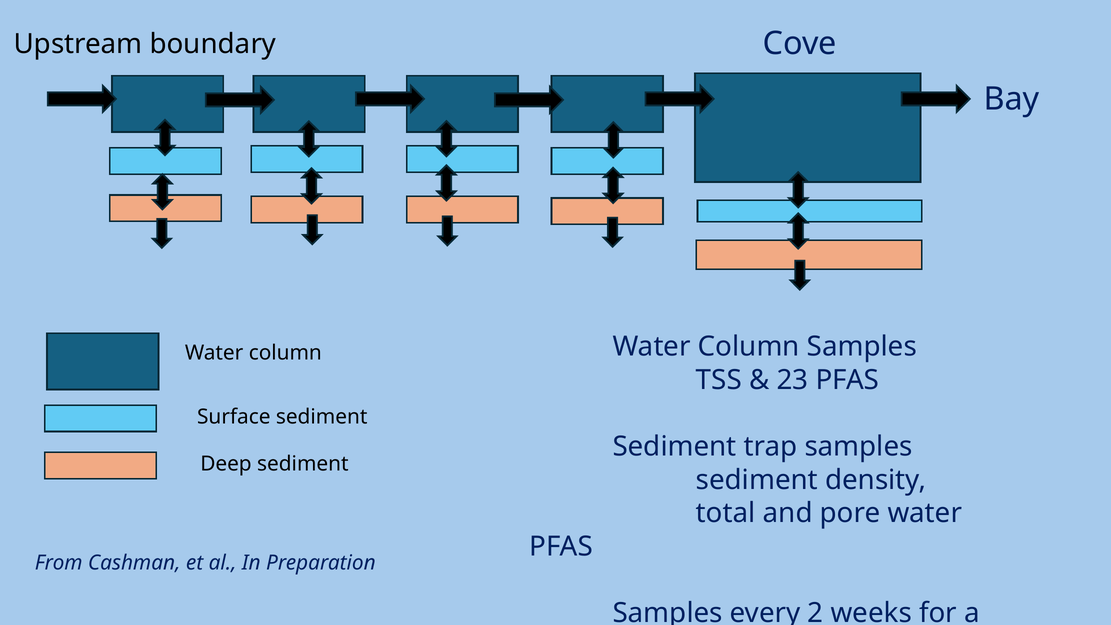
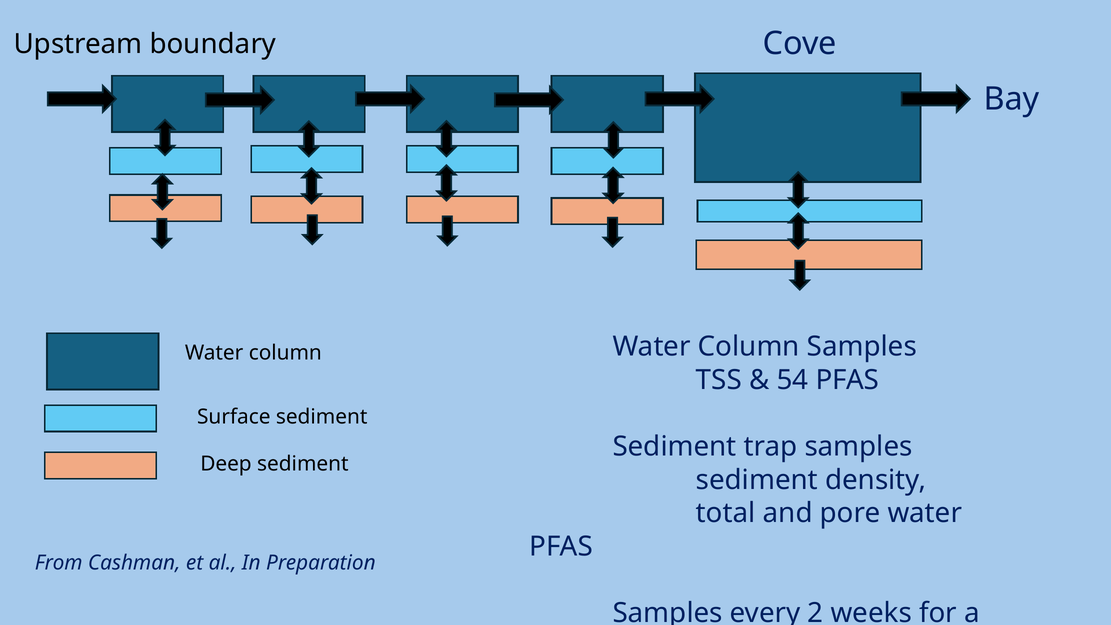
23: 23 -> 54 (792, 380)
